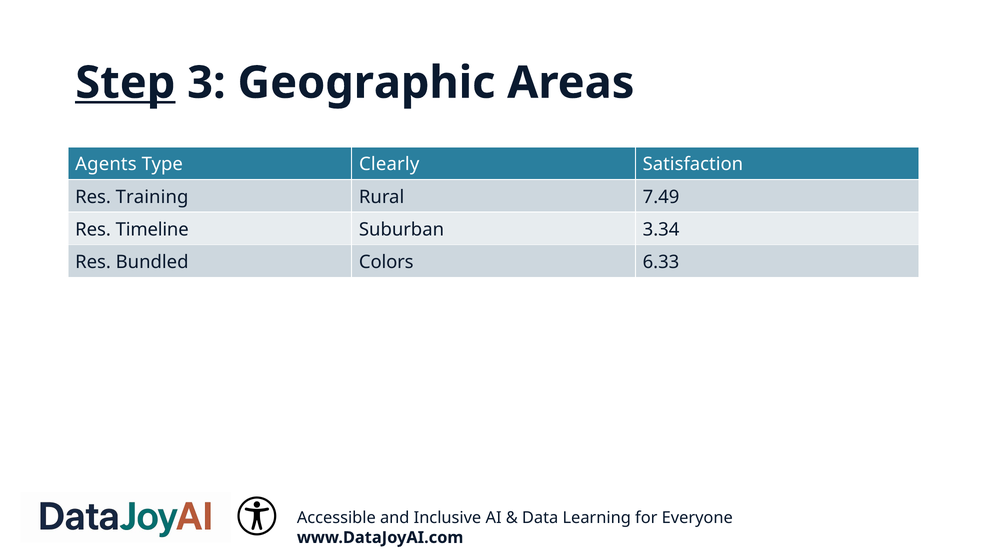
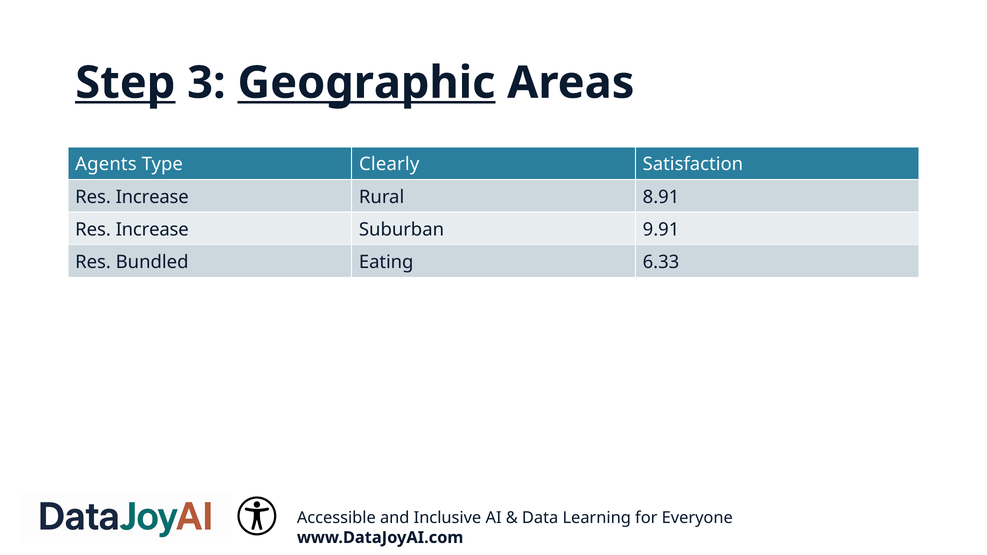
Geographic underline: none -> present (366, 83)
Training: Training -> Increase (152, 197)
7.49: 7.49 -> 8.91 (661, 197)
Timeline: Timeline -> Increase (152, 230)
3.34: 3.34 -> 9.91 (661, 230)
Colors: Colors -> Eating (386, 262)
